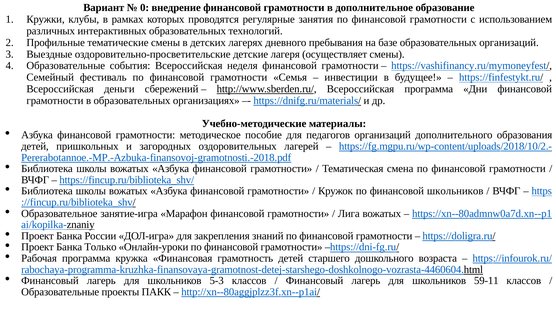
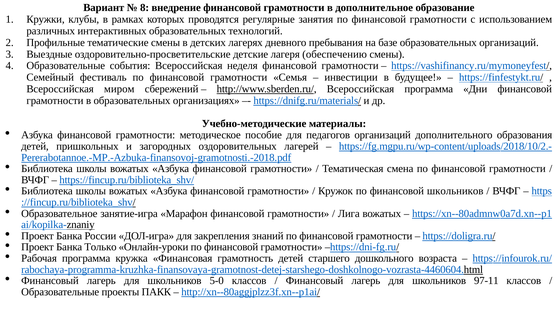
0: 0 -> 8 (145, 8)
осуществляет: осуществляет -> обеспечению (335, 54)
деньги: деньги -> миром (119, 89)
5-3: 5-3 -> 5-0 (217, 281)
59-11: 59-11 -> 97-11 (486, 281)
